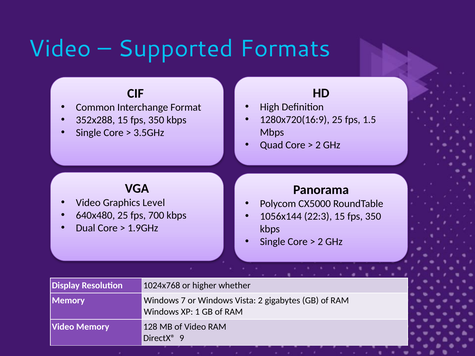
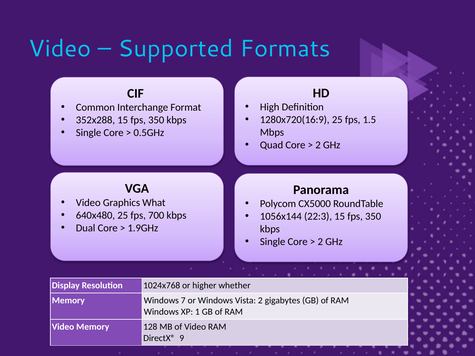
3.5GHz: 3.5GHz -> 0.5GHz (149, 133)
Level: Level -> What (154, 203)
